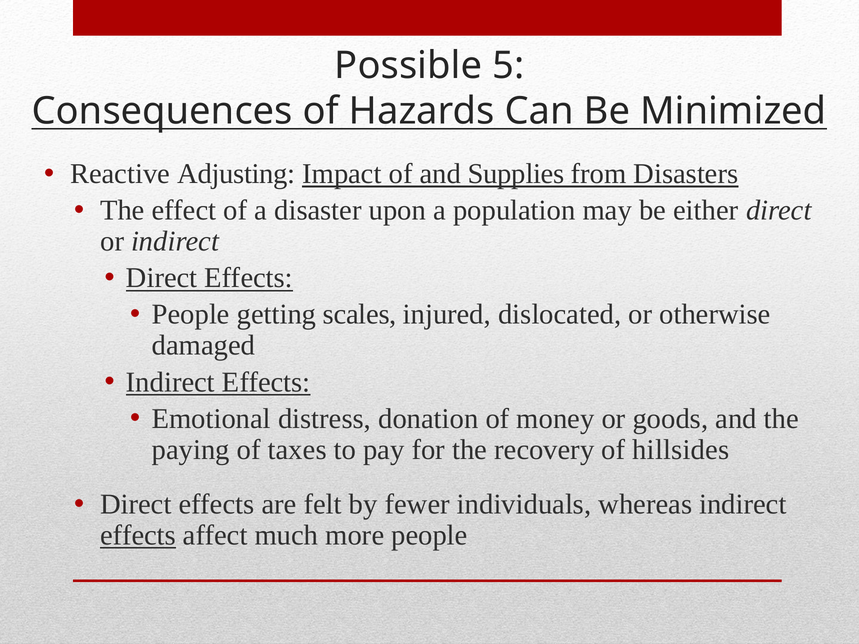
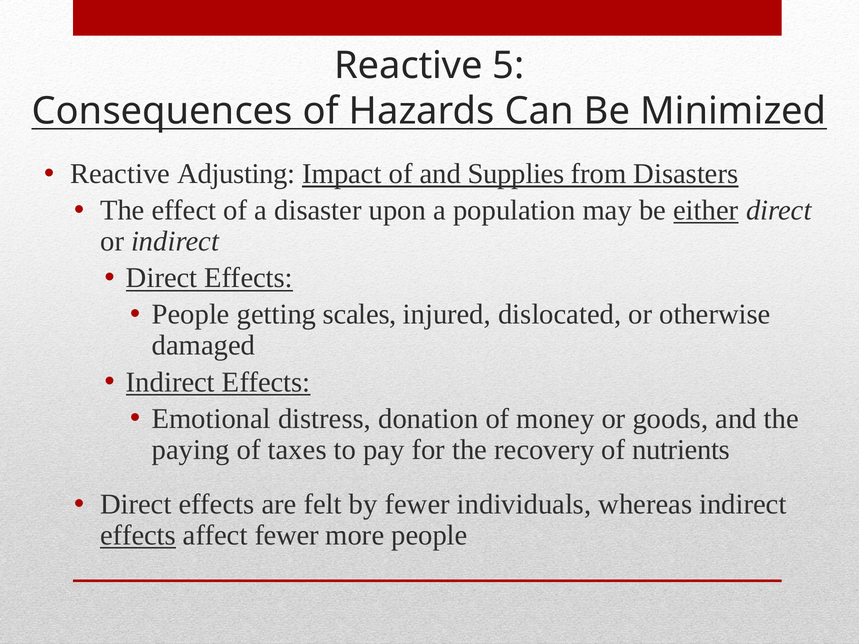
Possible: Possible -> Reactive (409, 66)
either underline: none -> present (706, 211)
hillsides: hillsides -> nutrients (681, 450)
affect much: much -> fewer (287, 536)
